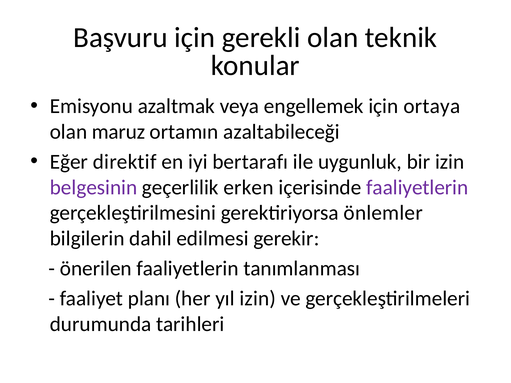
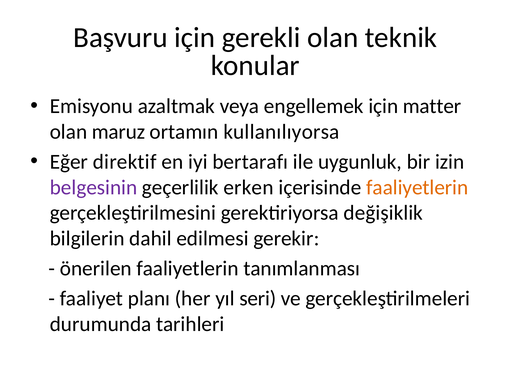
ortaya: ortaya -> matter (432, 106)
azaltabileceği: azaltabileceği -> kullanılıyorsa (281, 132)
faaliyetlerin colour: purple -> orange (417, 187)
önlemler: önlemler -> değişiklik (383, 213)
yıl izin: izin -> seri (258, 299)
